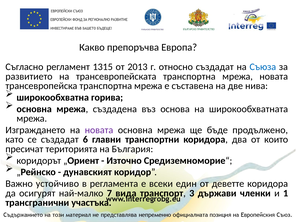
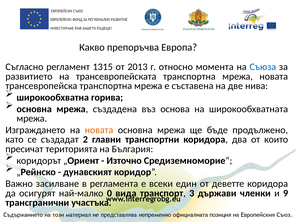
относно създадат: създадат -> момента (215, 67)
новата colour: purple -> orange (99, 130)
6: 6 -> 2 (85, 140)
устойчиво: устойчиво -> засилване (57, 184)
7: 7 -> 0 (109, 193)
1: 1 -> 9 (286, 193)
